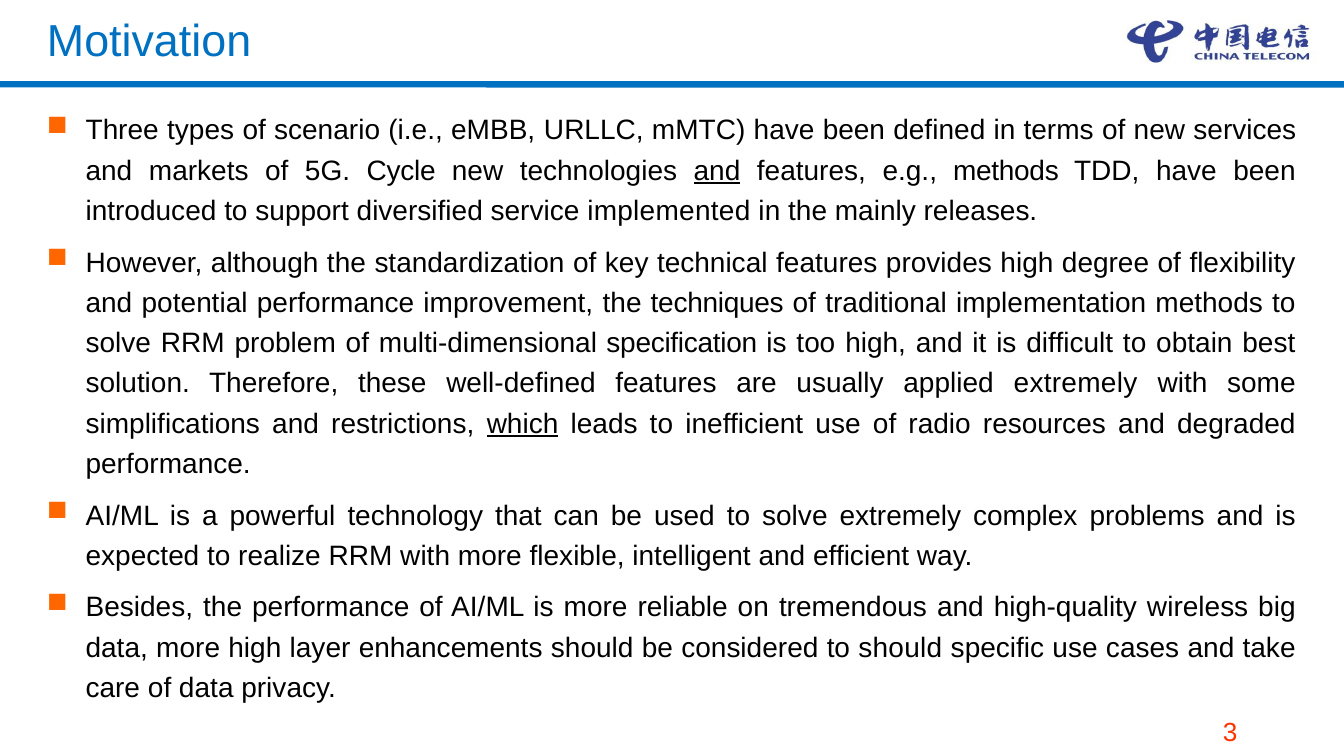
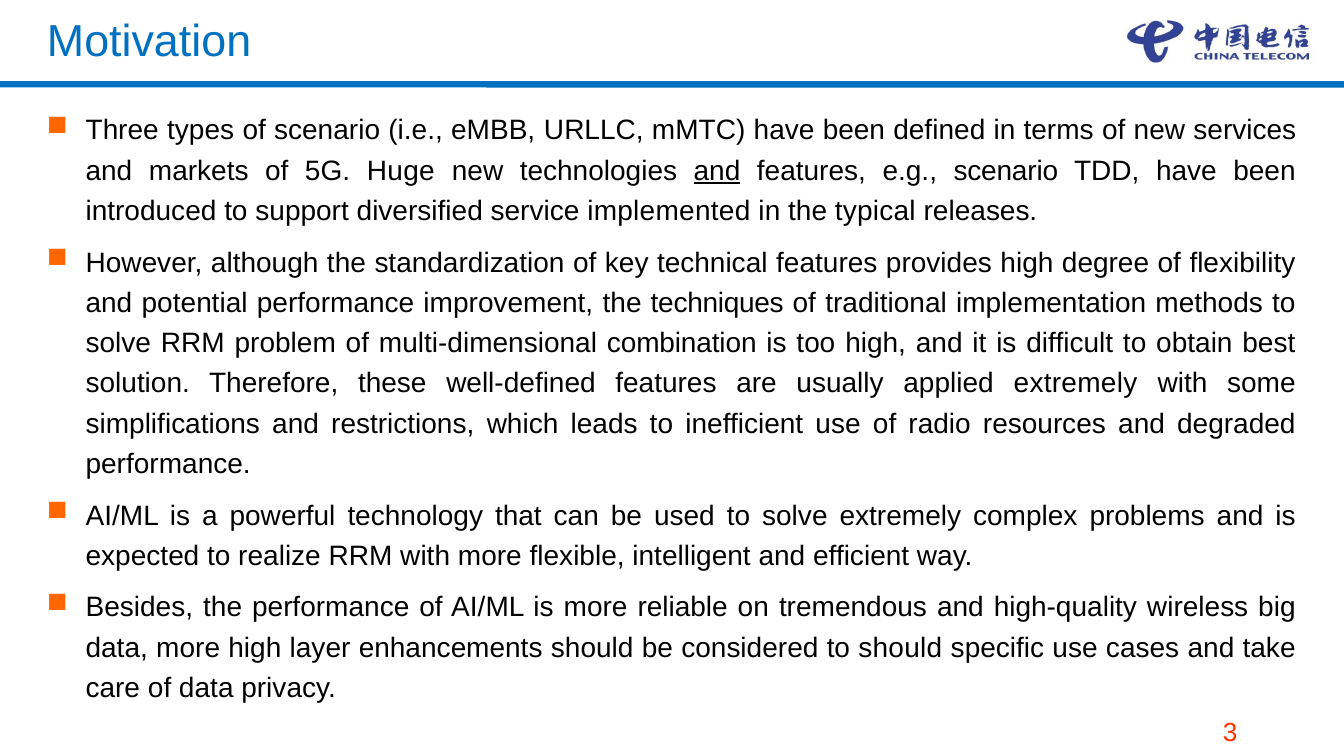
Cycle: Cycle -> Huge (401, 171)
e.g methods: methods -> scenario (1006, 171)
mainly: mainly -> typical (875, 211)
specification: specification -> combination (682, 343)
which underline: present -> none (523, 424)
